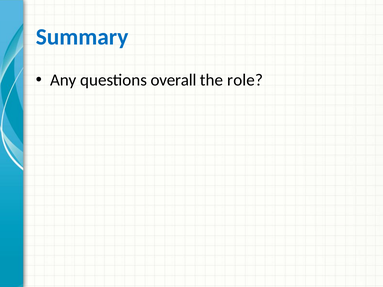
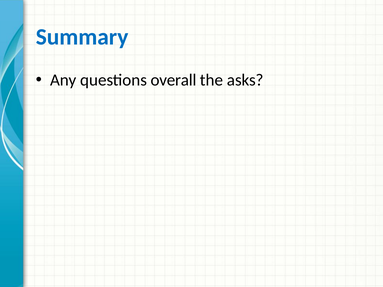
role: role -> asks (245, 80)
